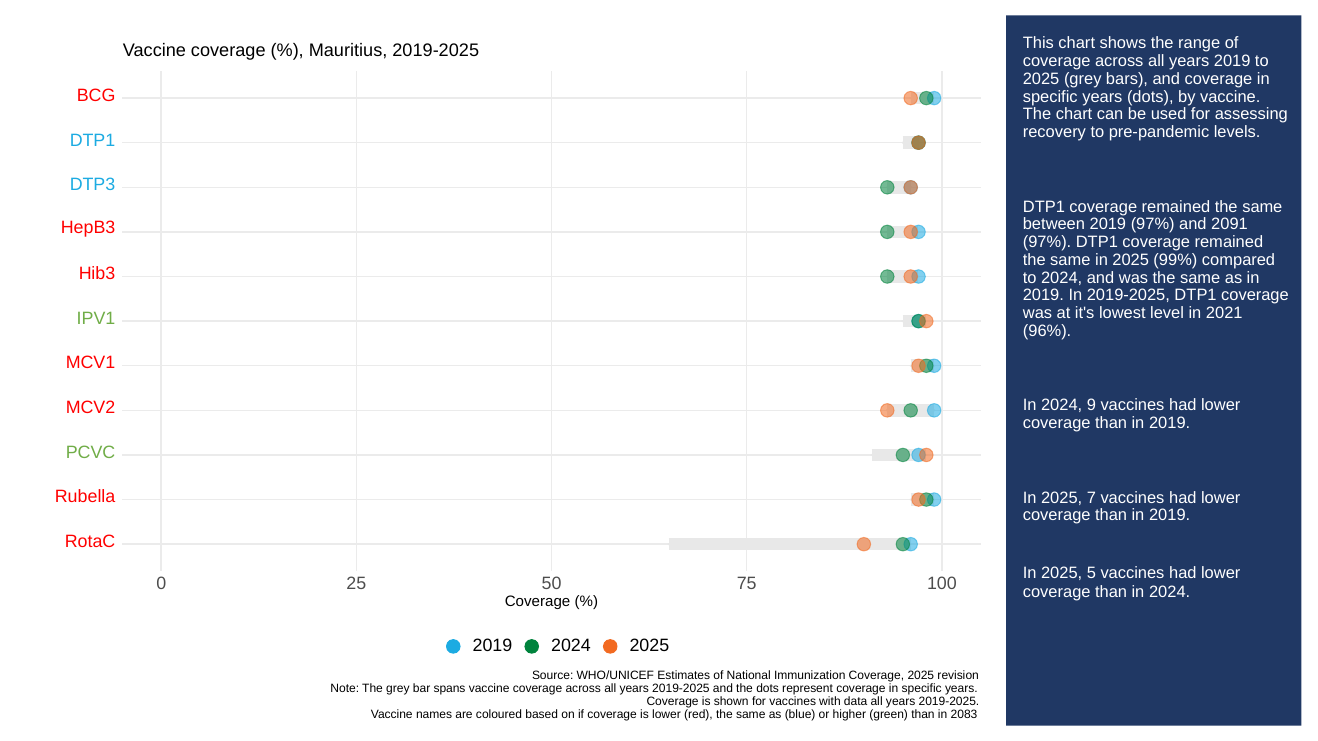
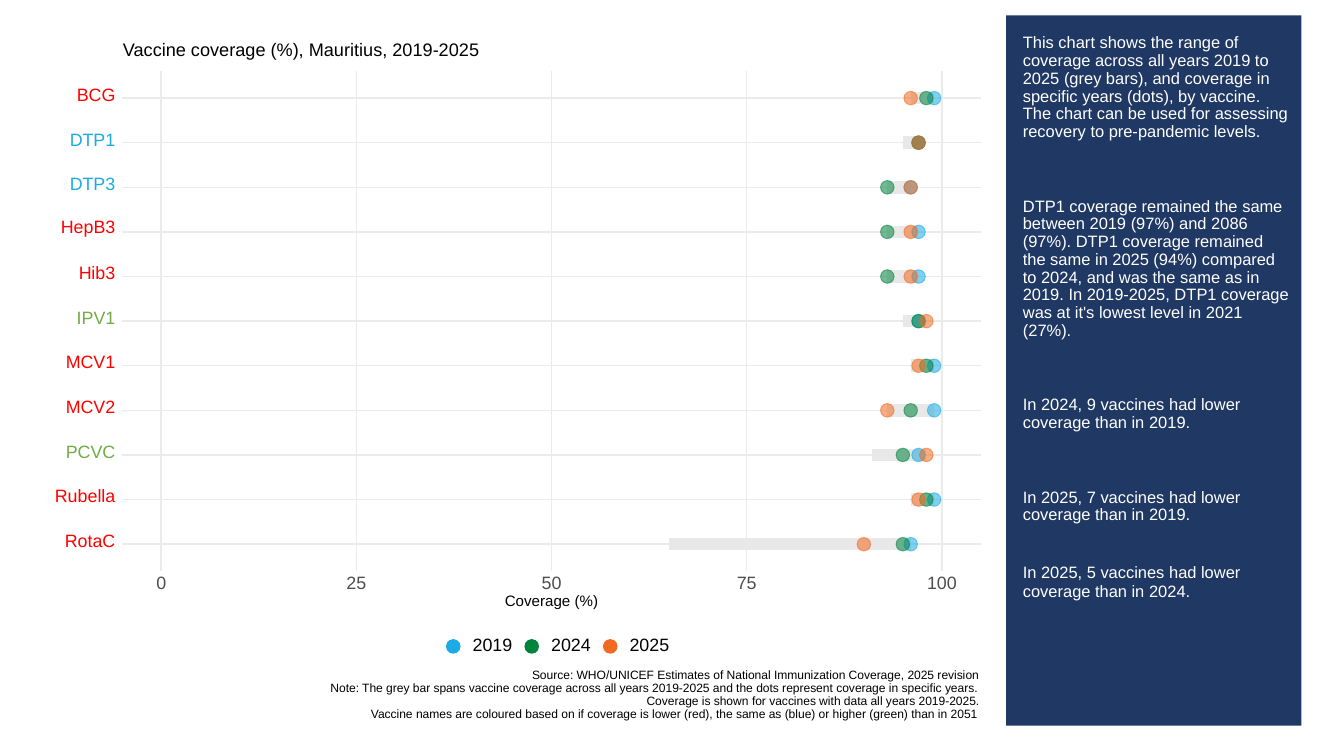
2091: 2091 -> 2086 (1230, 225)
99%: 99% -> 94% (1175, 260)
96%: 96% -> 27% (1047, 331)
2083: 2083 -> 2051 (964, 715)
